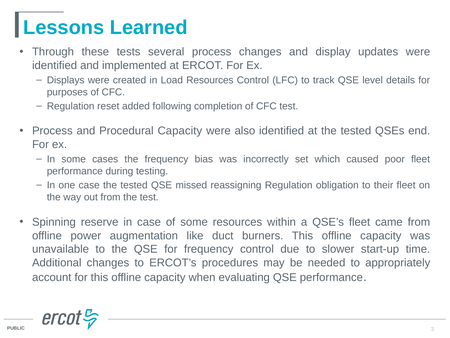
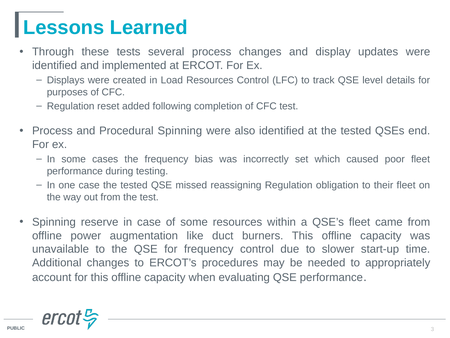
Procedural Capacity: Capacity -> Spinning (180, 131)
